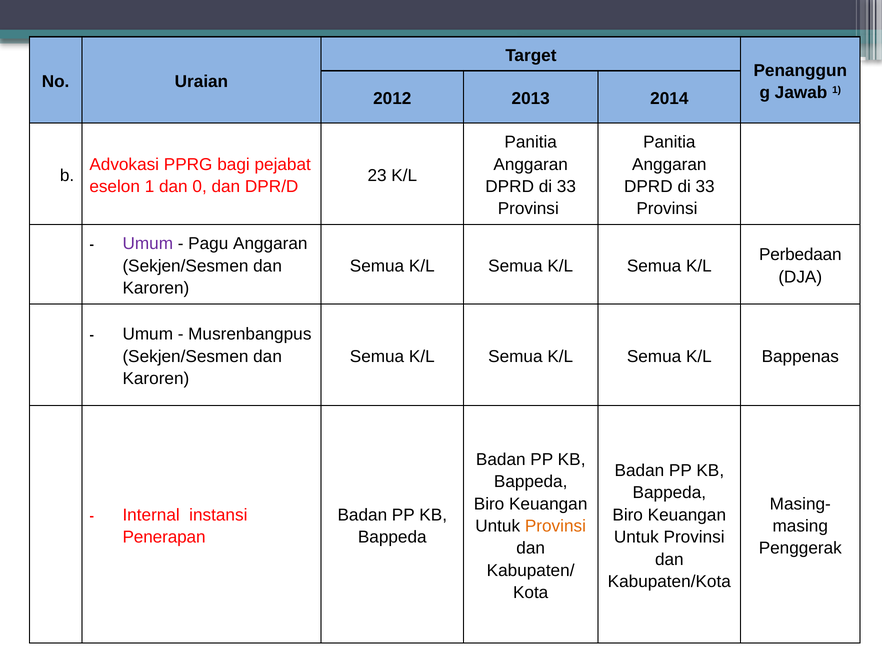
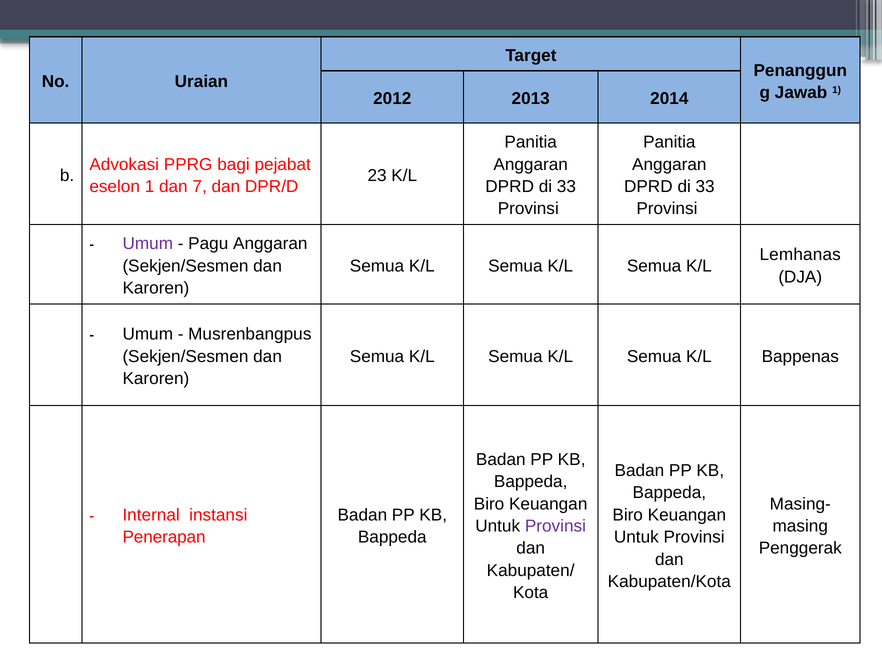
0: 0 -> 7 (200, 186)
Perbedaan: Perbedaan -> Lemhanas (800, 255)
Provinsi colour: orange -> purple (555, 526)
